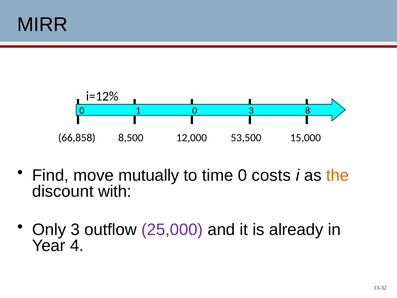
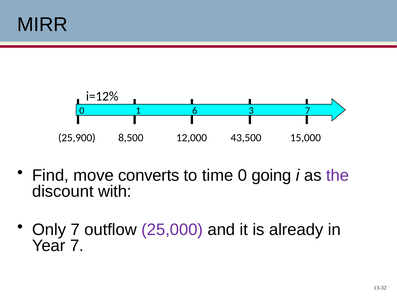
1 0: 0 -> 6 (195, 110)
3 8: 8 -> 7 (308, 110)
66,858: 66,858 -> 25,900 (77, 138)
53,500: 53,500 -> 43,500 (246, 138)
mutually: mutually -> converts (149, 175)
costs: costs -> going (271, 175)
the colour: orange -> purple (338, 175)
Only 3: 3 -> 7 (75, 230)
Year 4: 4 -> 7 (77, 245)
